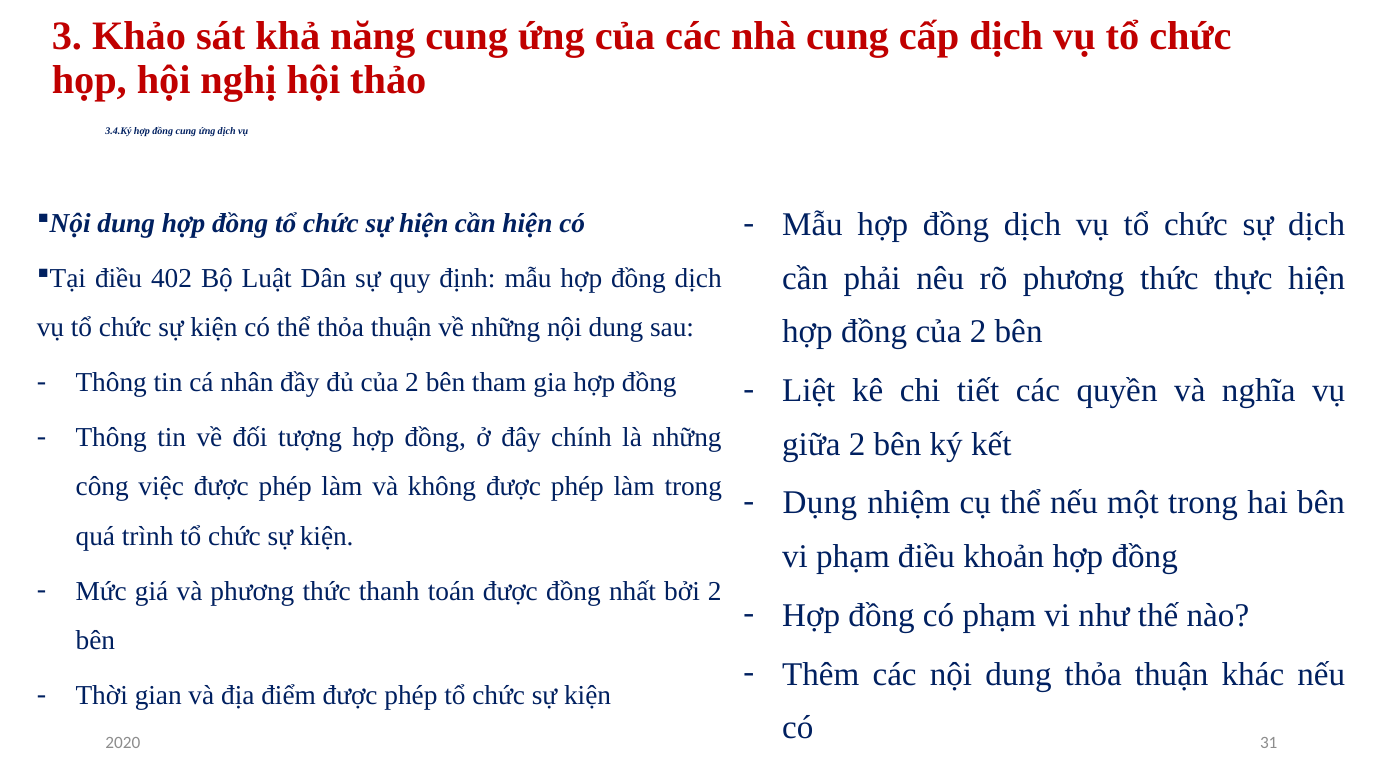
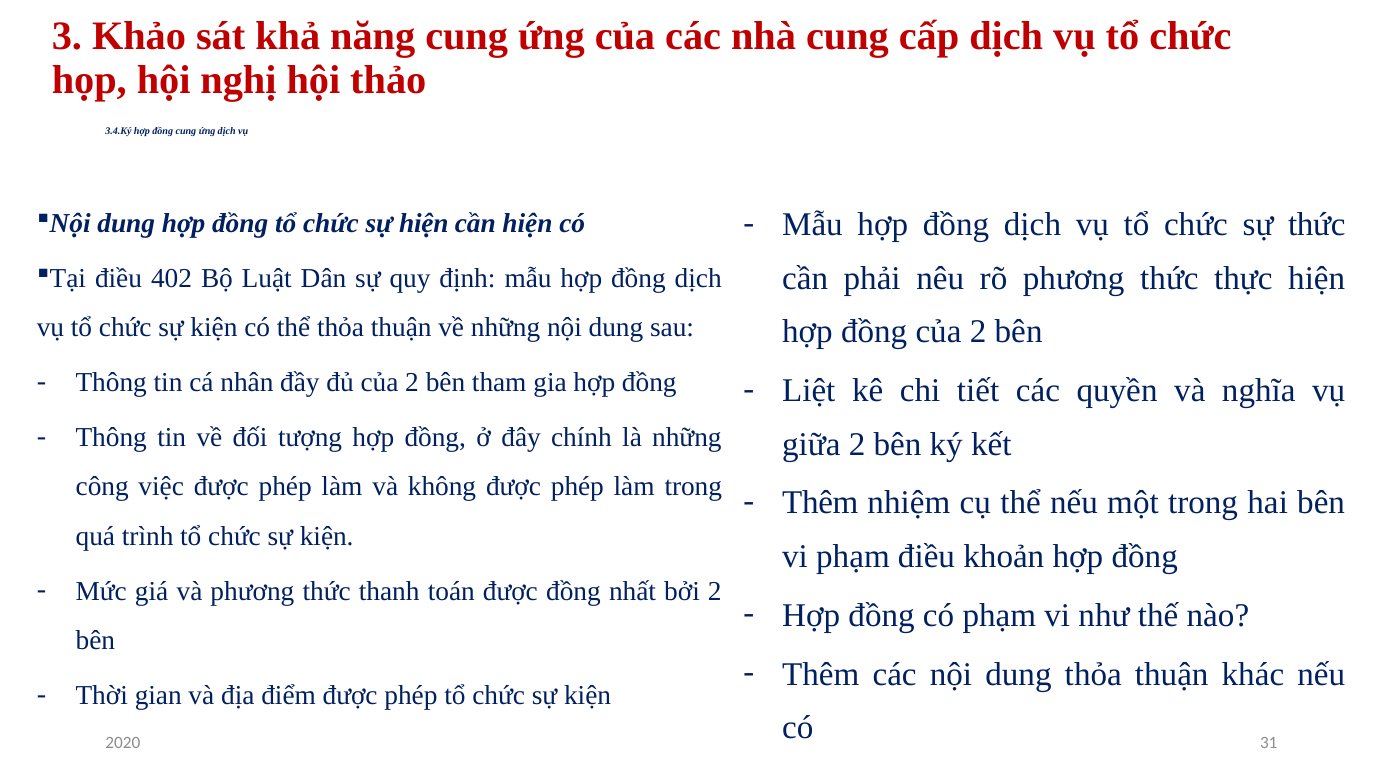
sự dịch: dịch -> thức (1317, 225)
Dụng: Dụng -> Thêm (820, 503)
